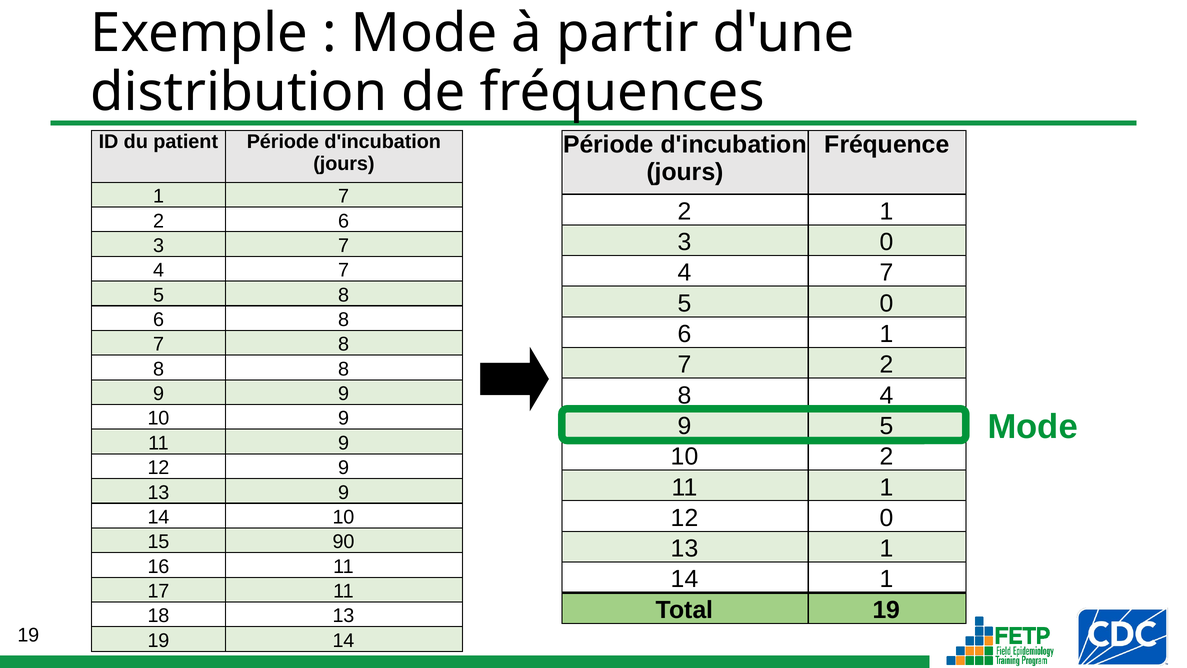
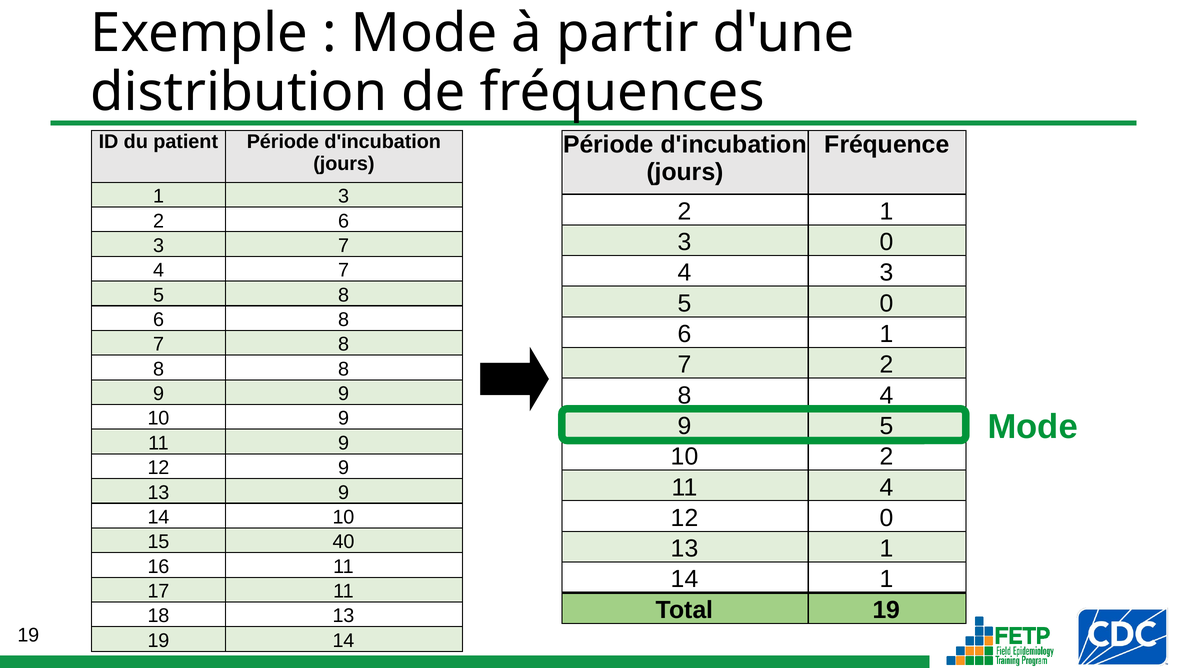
7: 7 -> 3 (344, 196)
7: 7 -> 3 (887, 273)
11 1: 1 -> 4 (887, 487)
90: 90 -> 40 (343, 542)
